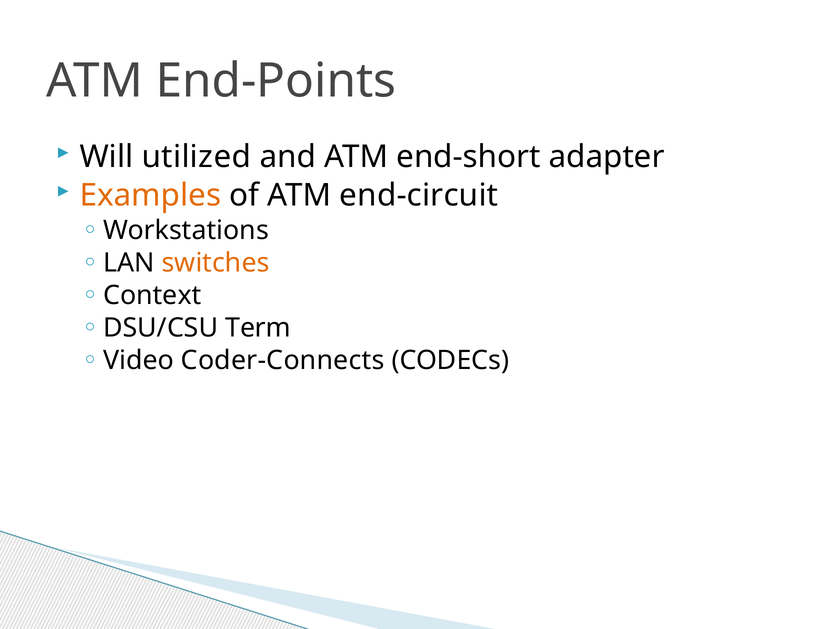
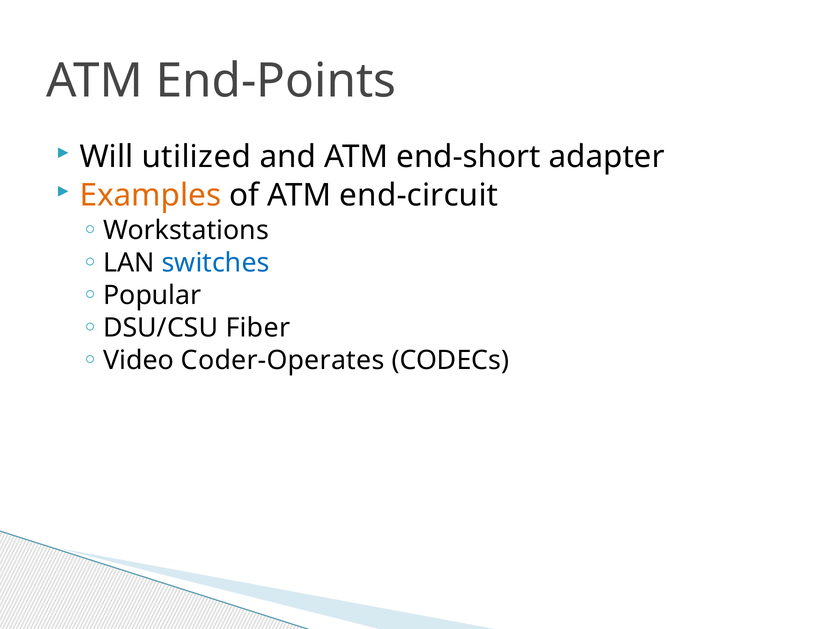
switches colour: orange -> blue (216, 263)
Context: Context -> Popular (152, 295)
Term: Term -> Fiber (258, 328)
Coder-Connects: Coder-Connects -> Coder-Operates (283, 360)
